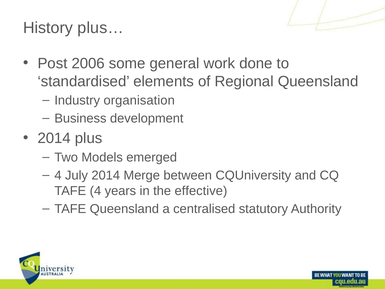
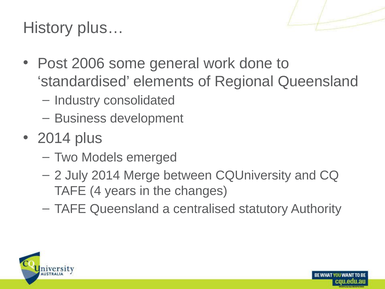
organisation: organisation -> consolidated (139, 100)
4: 4 -> 2 (58, 175)
effective: effective -> changes (201, 191)
